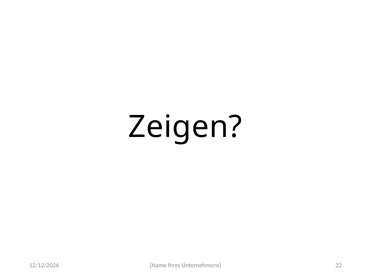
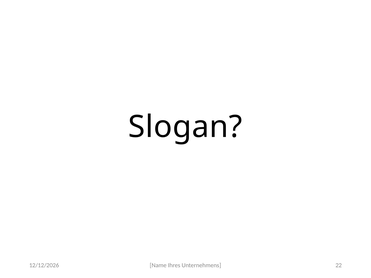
Zeigen: Zeigen -> Slogan (185, 127)
